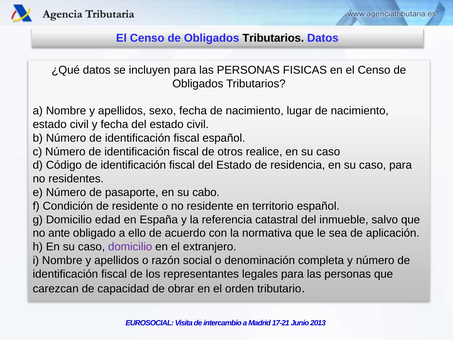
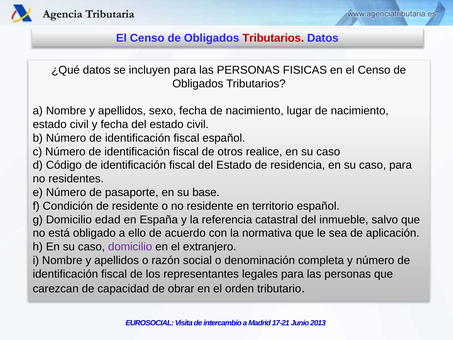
Tributarios colour: black -> red (273, 38)
cabo: cabo -> base (206, 192)
ante: ante -> está (59, 233)
